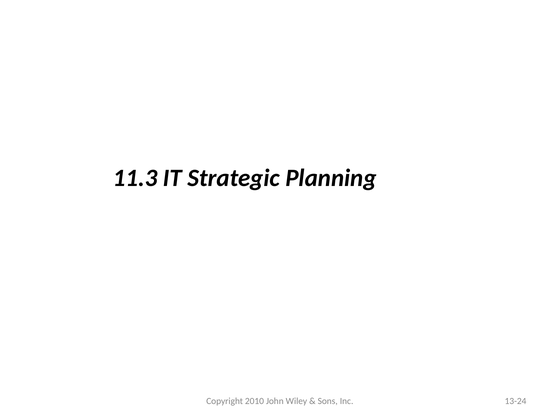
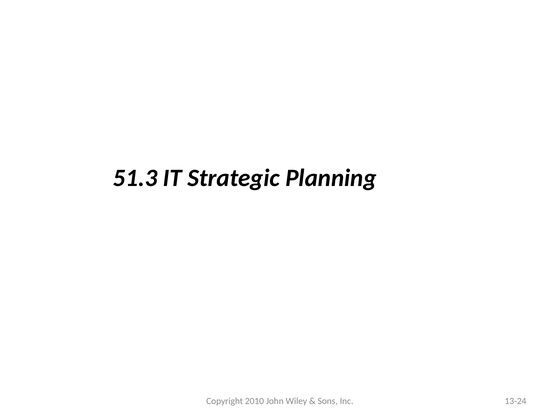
11.3: 11.3 -> 51.3 (135, 178)
